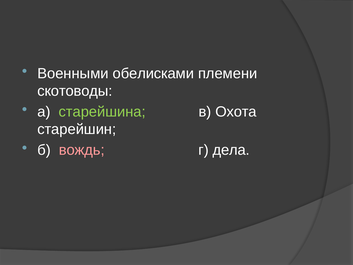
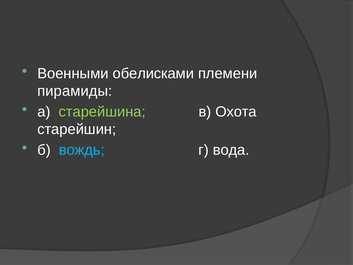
скотоводы: скотоводы -> пирамиды (75, 91)
вождь colour: pink -> light blue (82, 150)
дела: дела -> вода (231, 150)
